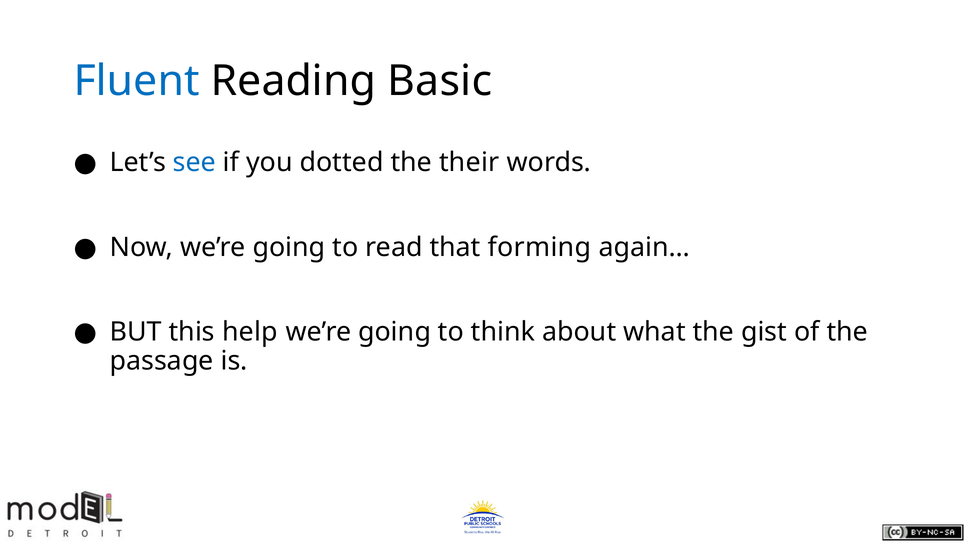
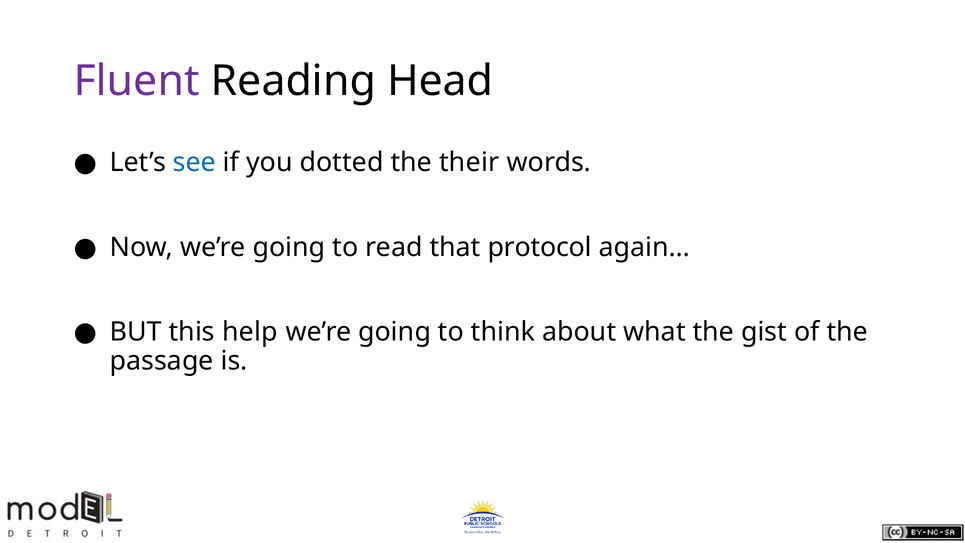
Fluent colour: blue -> purple (137, 81)
Basic: Basic -> Head (440, 81)
forming: forming -> protocol (540, 247)
